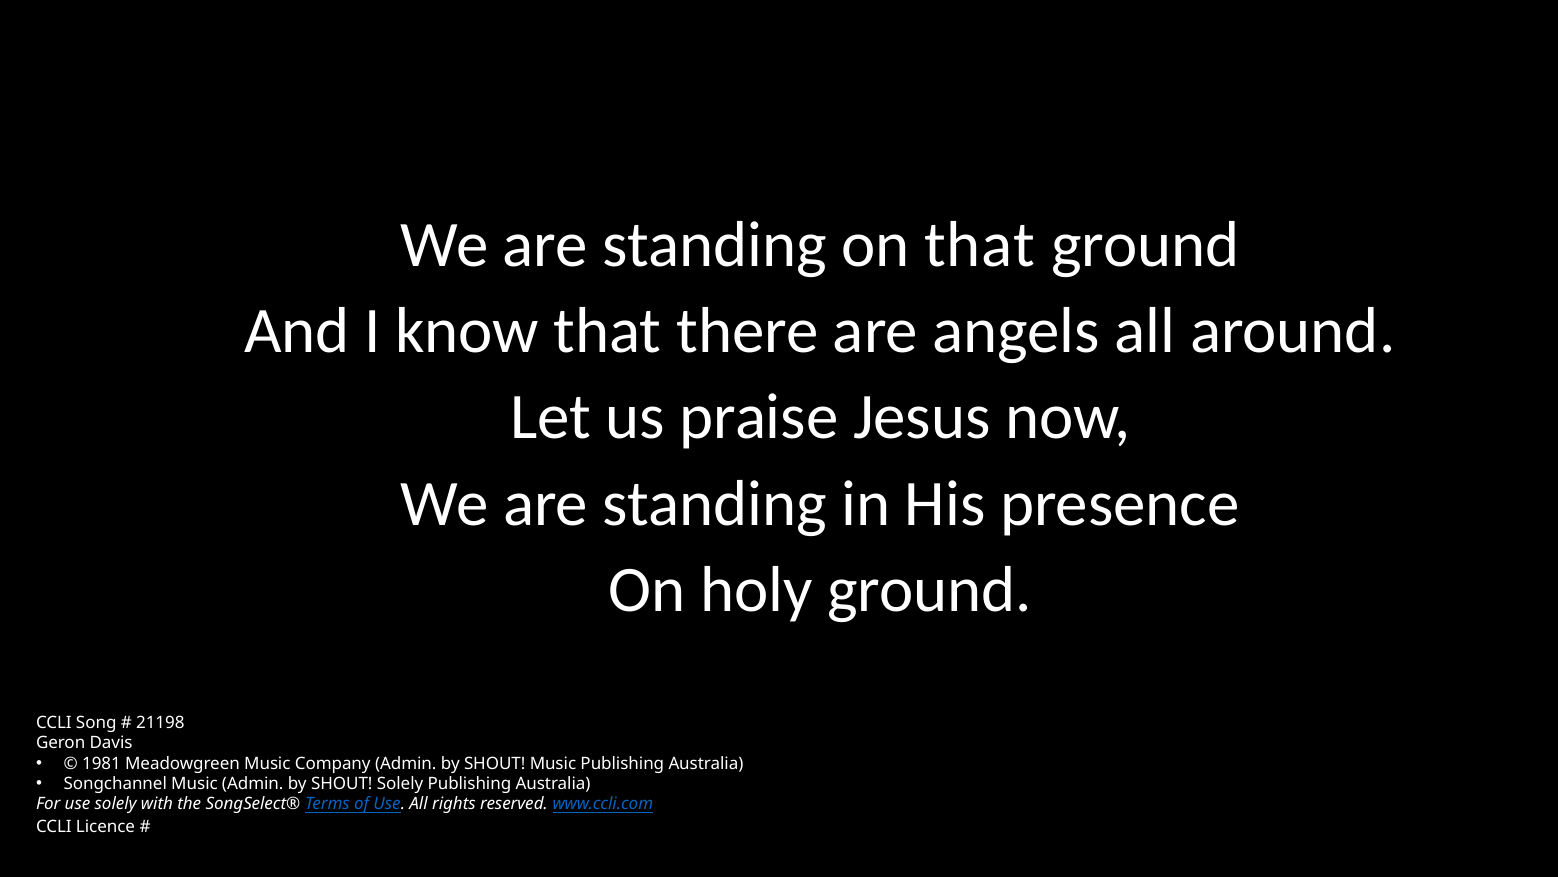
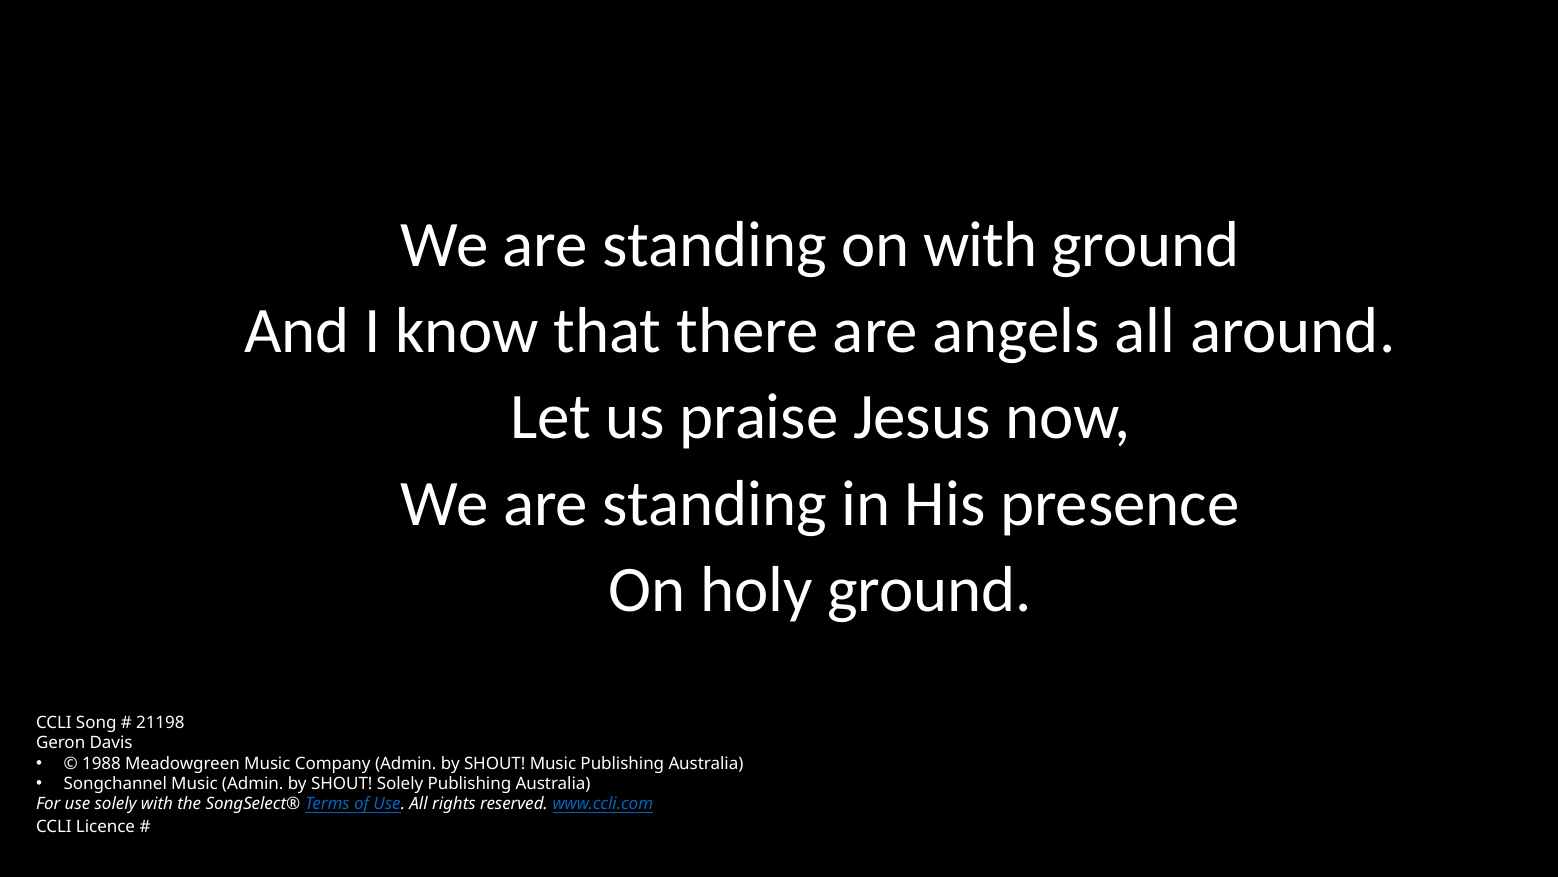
on that: that -> with (981, 244)
1981: 1981 -> 1988 (102, 763)
